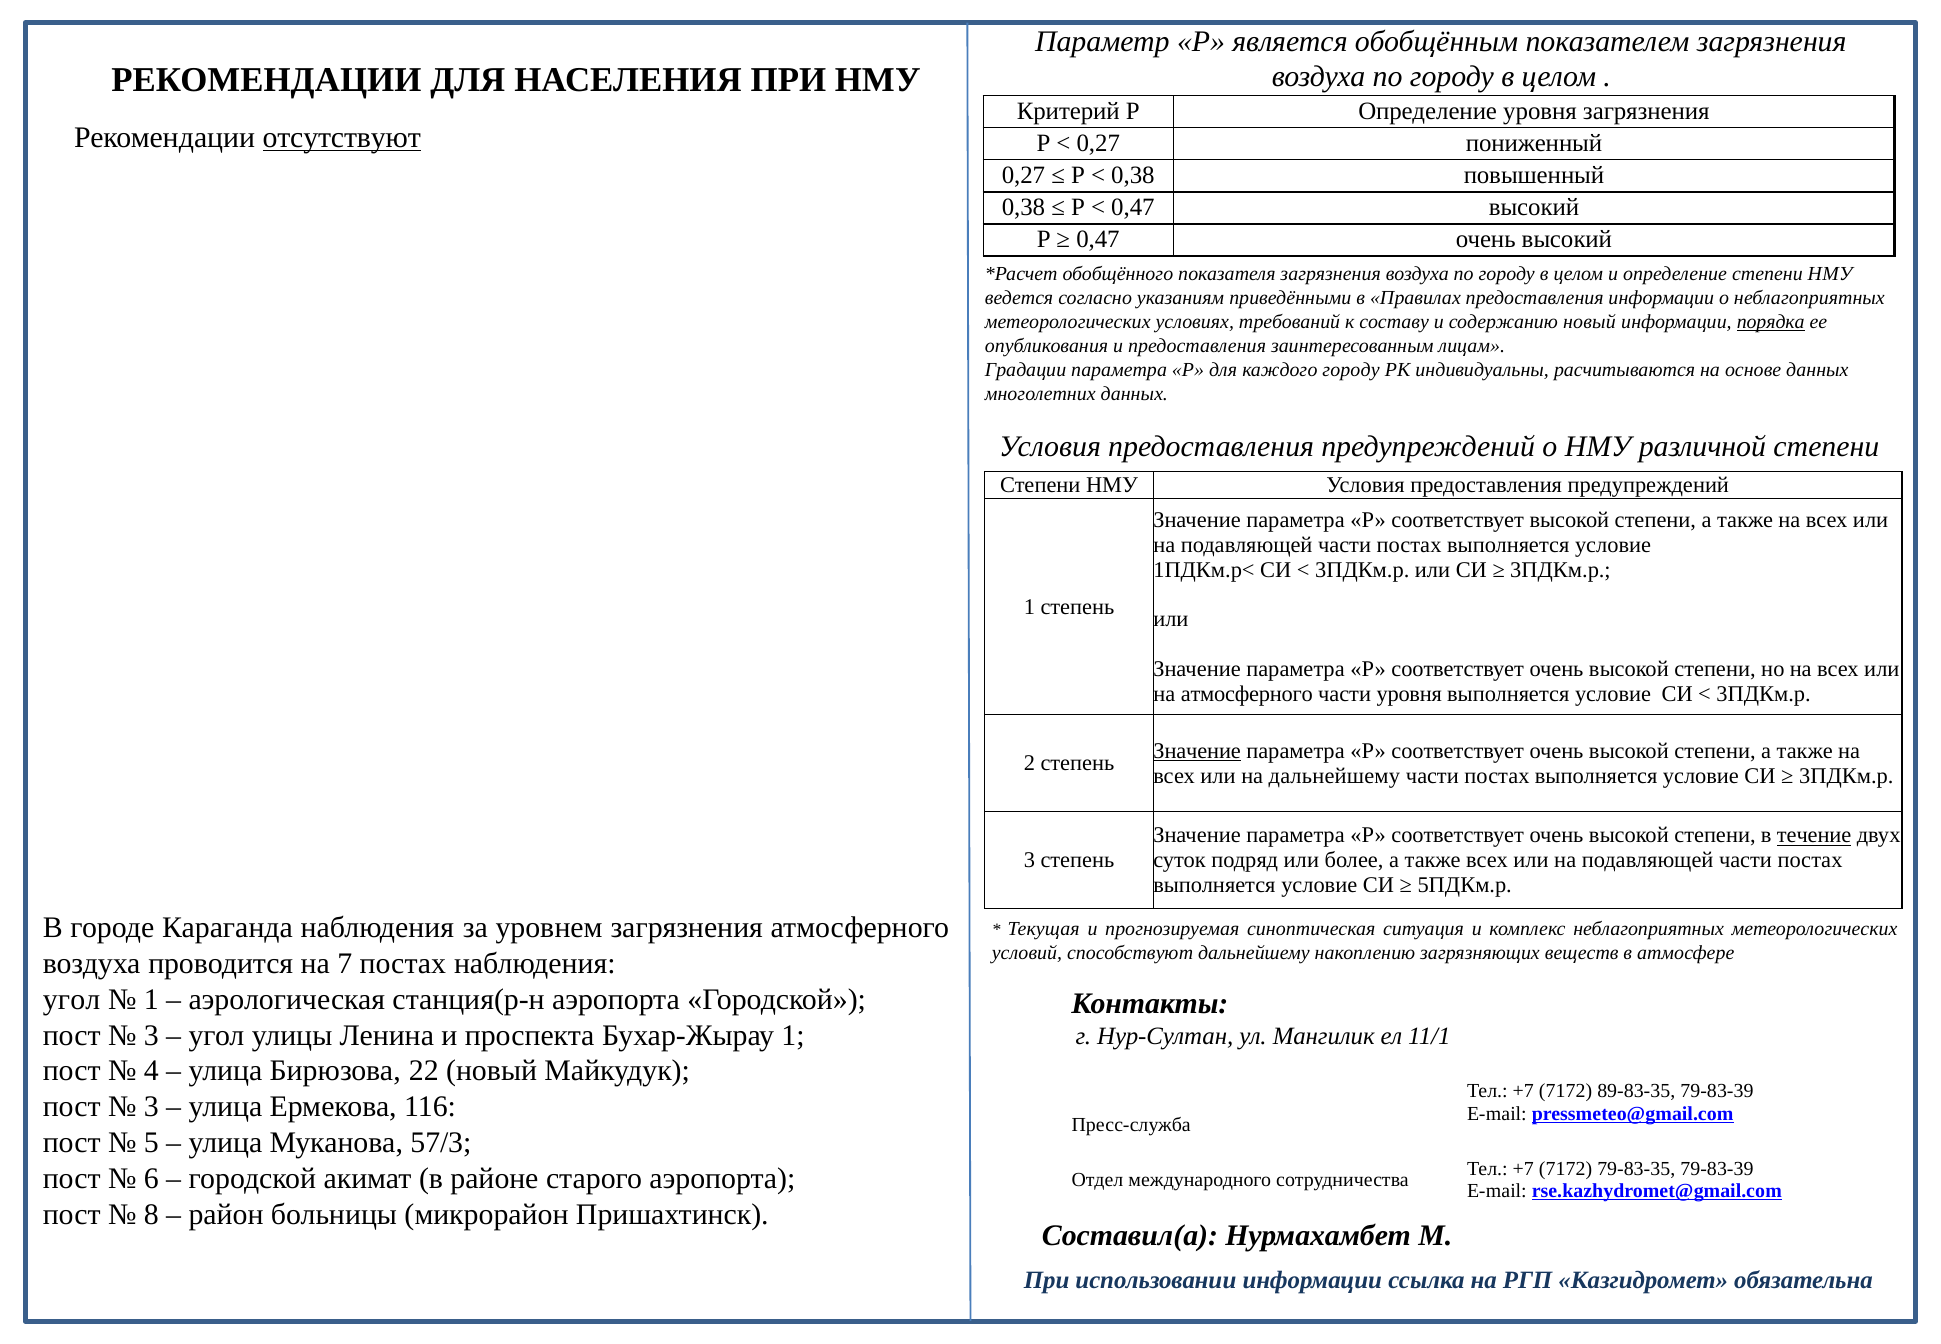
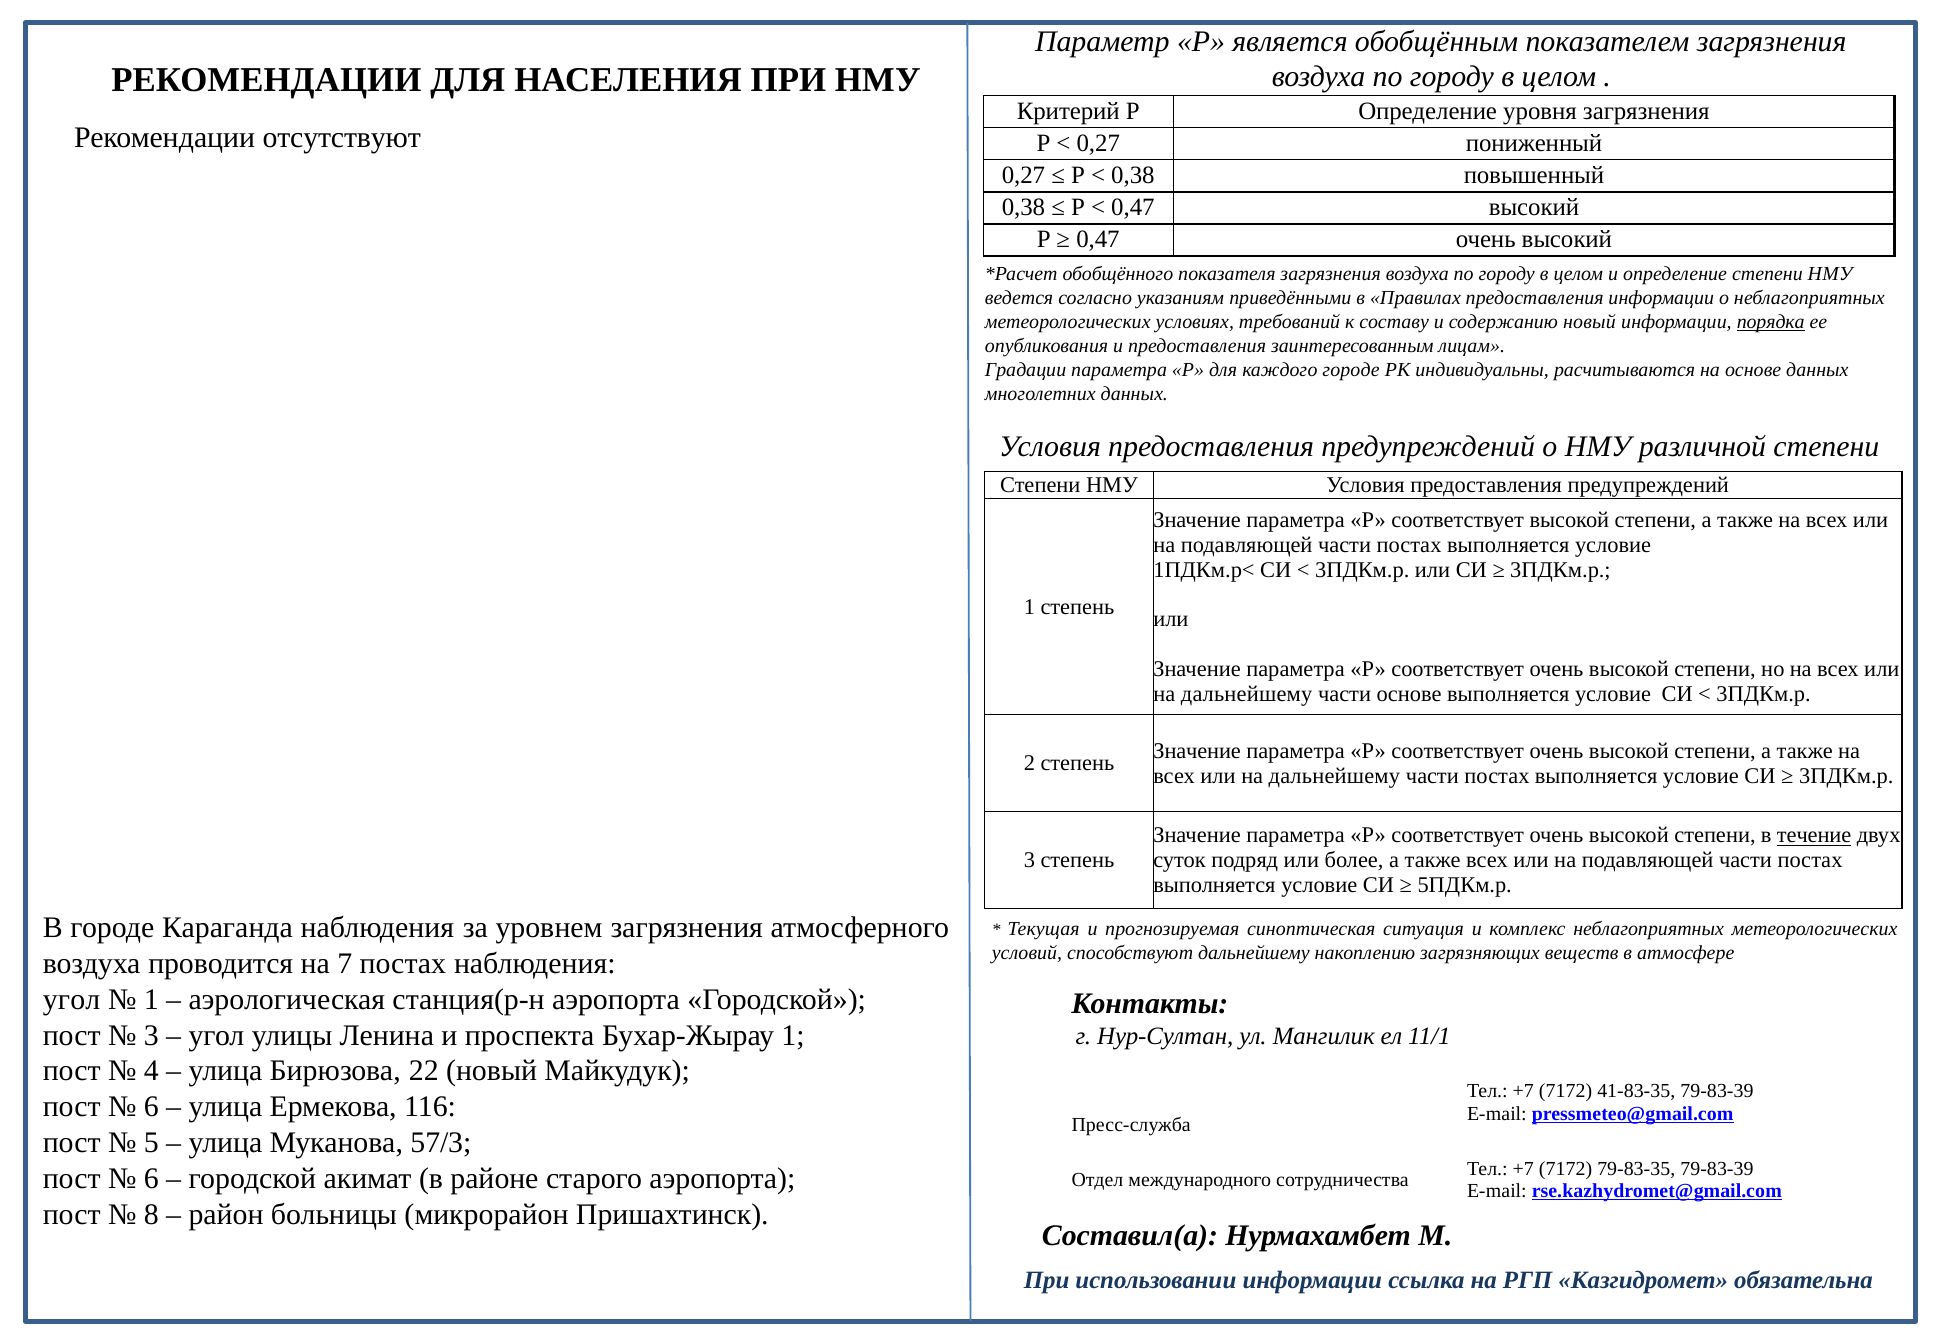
отсутствуют underline: present -> none (342, 138)
каждого городу: городу -> городе (1351, 370)
атмосферного: атмосферного -> дальнейшему (1247, 694)
части уровня: уровня -> основе (1409, 694)
Значение underline: present -> none (1197, 751)
89-83-35: 89-83-35 -> 41-83-35 (1636, 1091)
3: 3 -> 6 (151, 1107)
